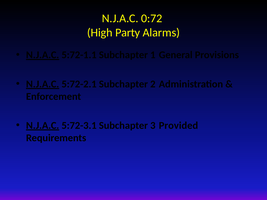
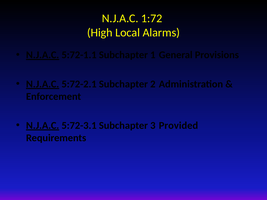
0:72: 0:72 -> 1:72 (152, 18)
Party: Party -> Local (128, 33)
